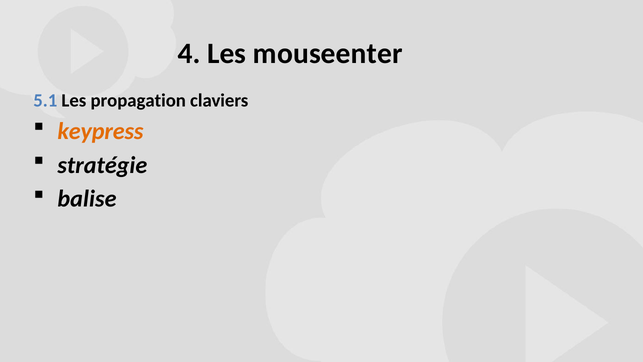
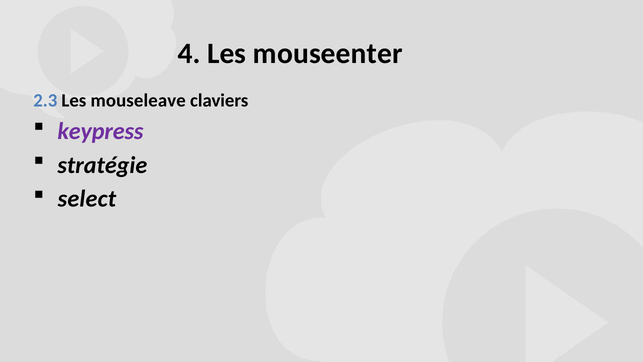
5.1: 5.1 -> 2.3 (45, 100)
propagation: propagation -> mouseleave (138, 100)
keypress colour: orange -> purple (100, 131)
balise: balise -> select (87, 199)
